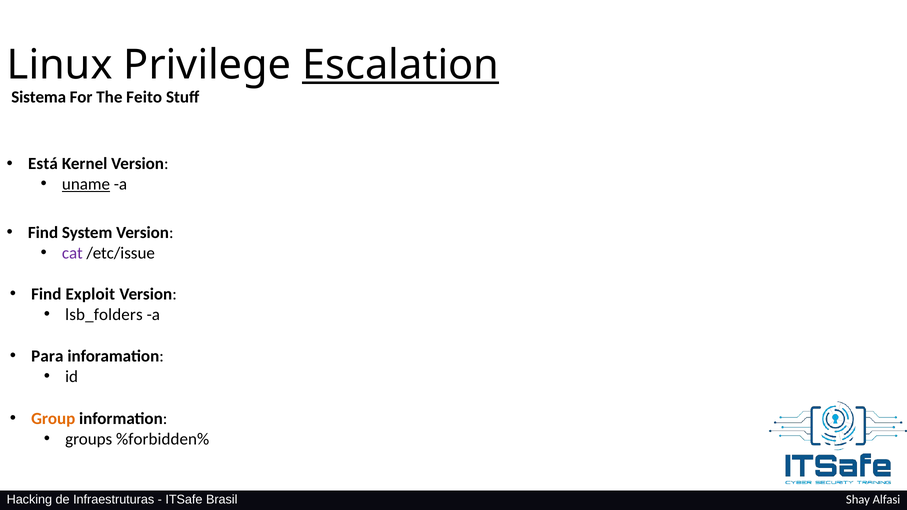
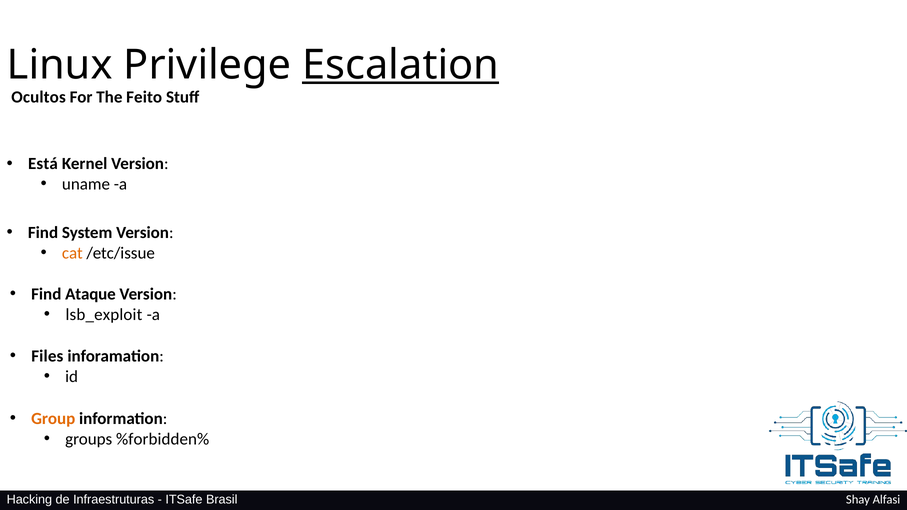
Sistema: Sistema -> Ocultos (39, 97)
uname underline: present -> none (86, 184)
cat colour: purple -> orange (72, 253)
Exploit: Exploit -> Ataque (90, 294)
lsb_folders: lsb_folders -> lsb_exploit (104, 315)
Para: Para -> Files (47, 356)
